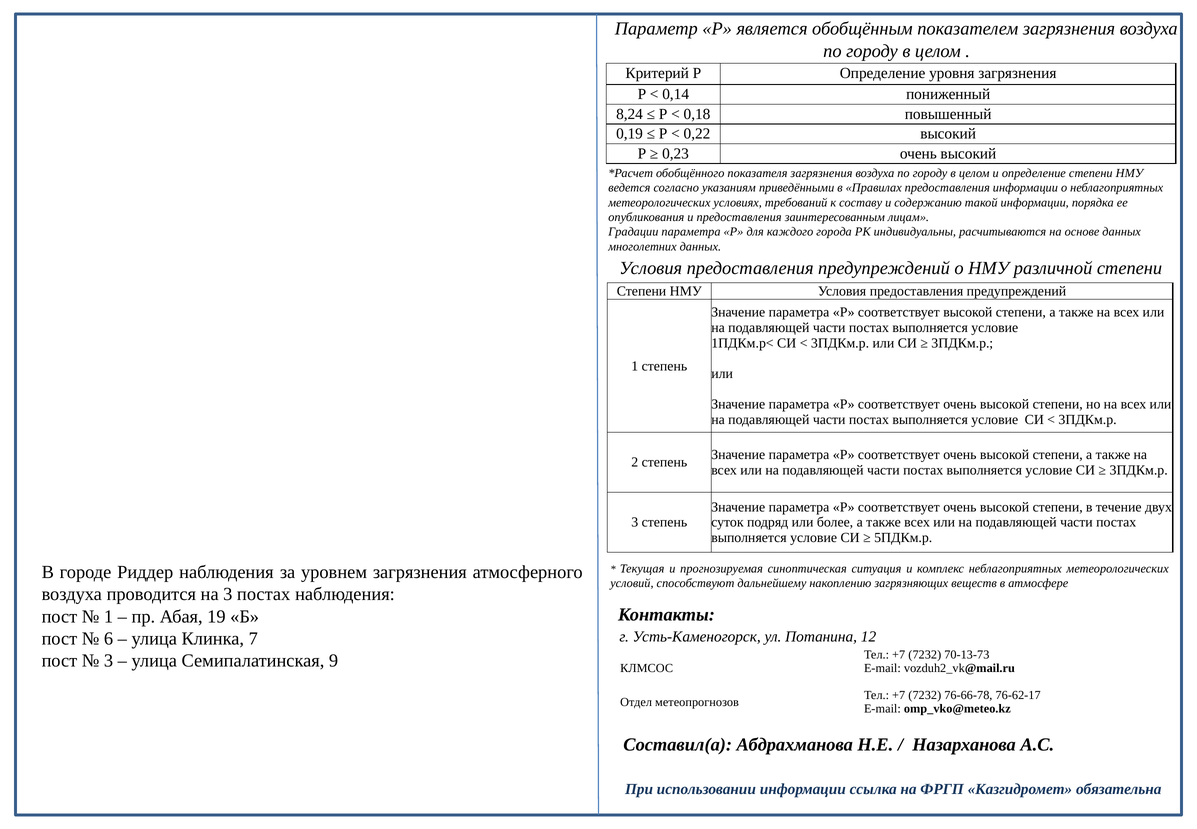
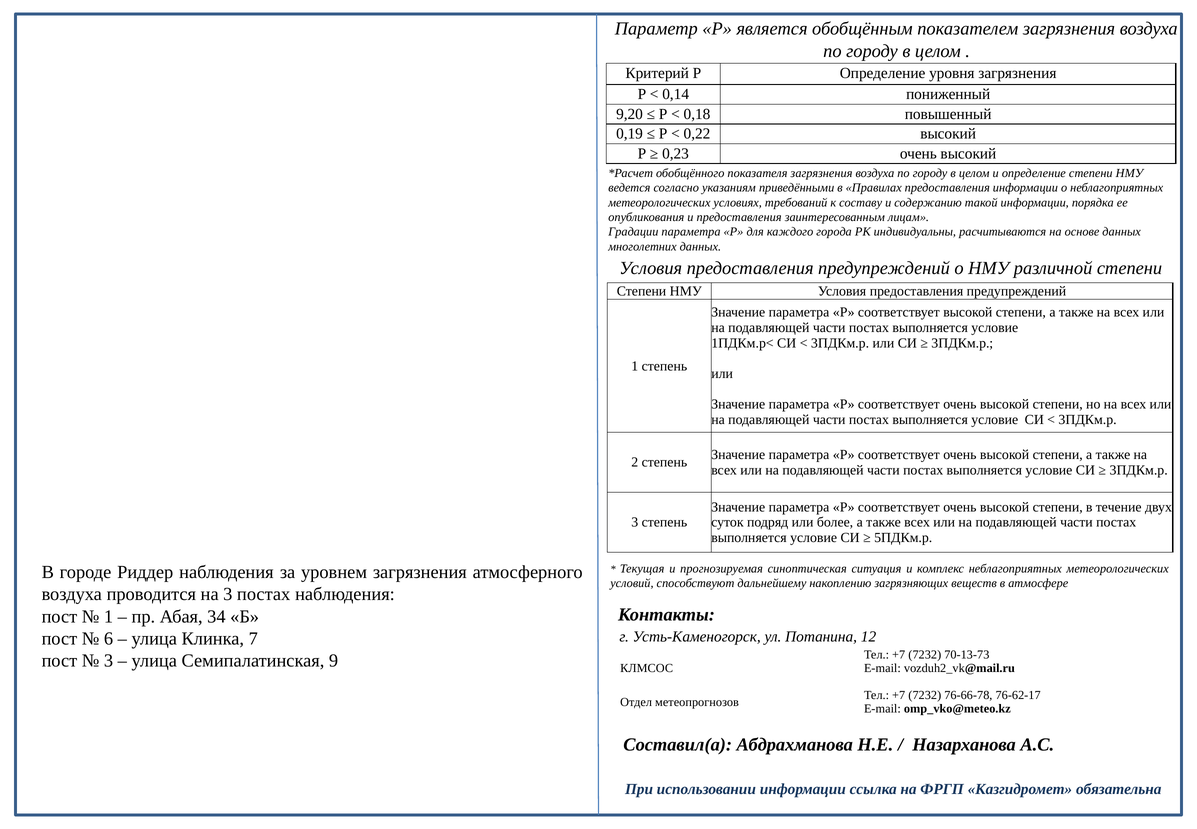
8,24: 8,24 -> 9,20 (630, 114)
19: 19 -> 34 (216, 616)
